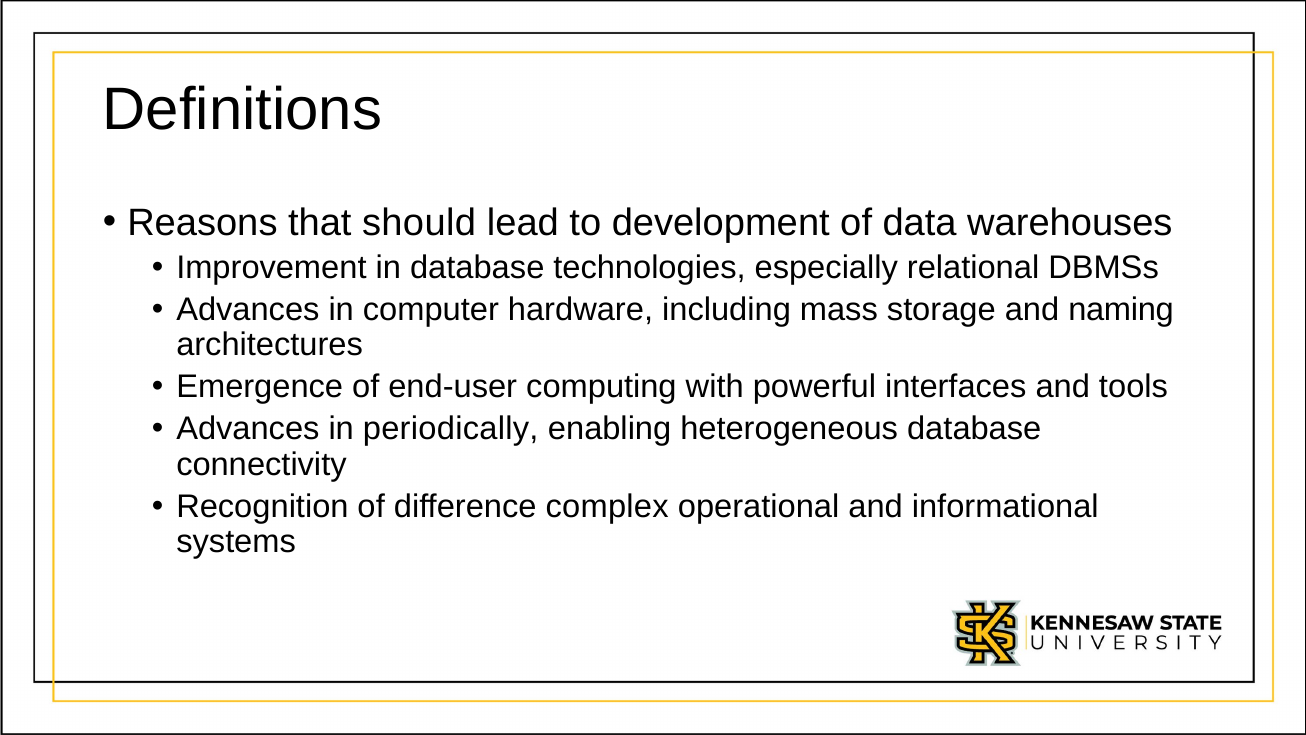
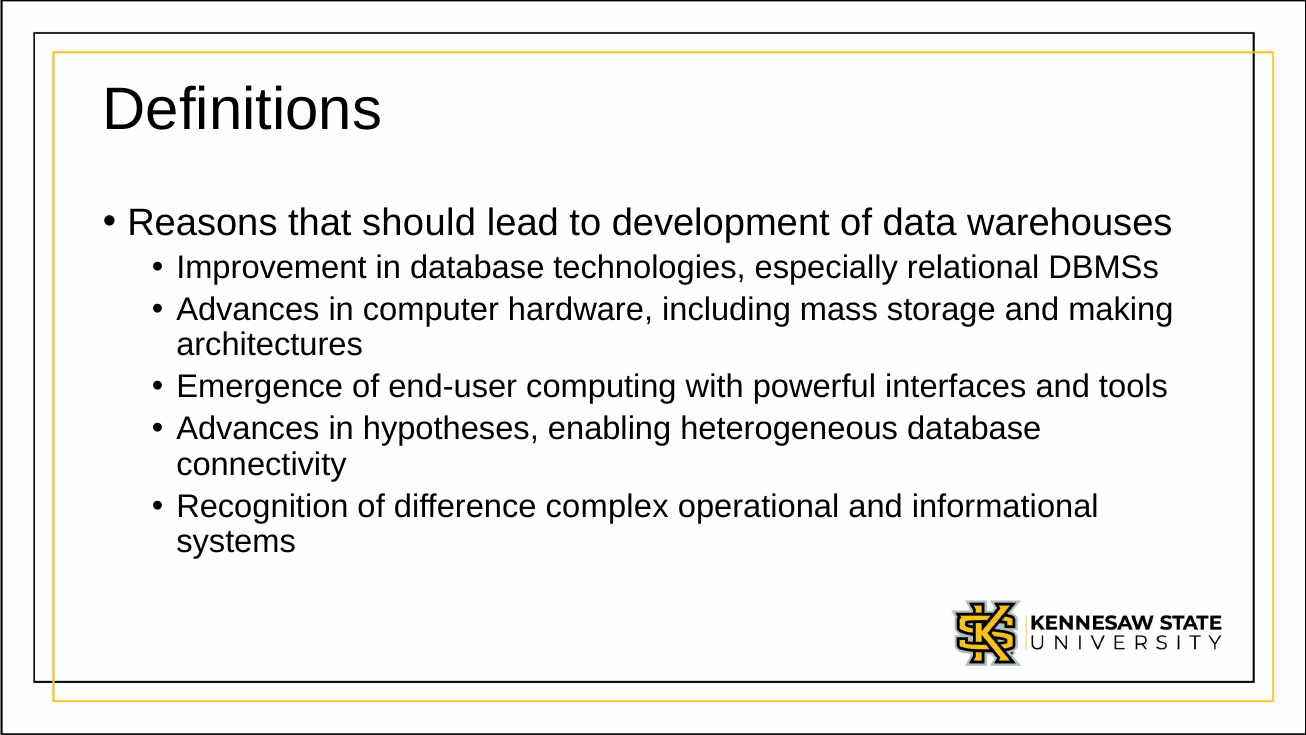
naming: naming -> making (1121, 310)
periodically: periodically -> hypotheses (451, 429)
